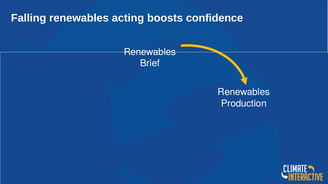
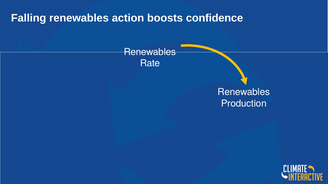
acting: acting -> action (128, 18)
Brief: Brief -> Rate (150, 64)
